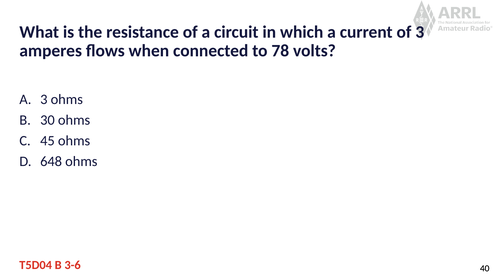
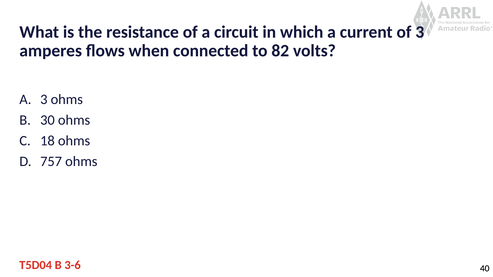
78: 78 -> 82 (280, 51)
45: 45 -> 18 (47, 141)
648: 648 -> 757 (51, 162)
